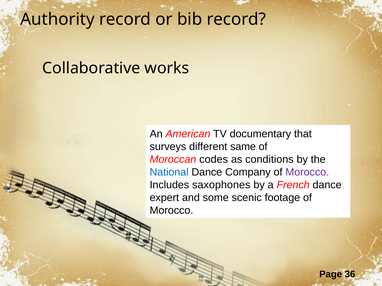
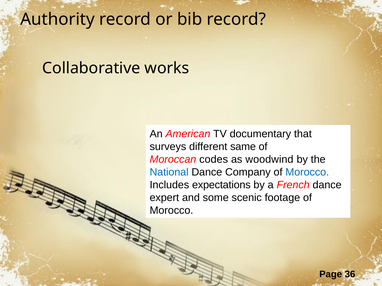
conditions: conditions -> woodwind (269, 160)
Morocco colour: purple -> blue (307, 172)
saxophones: saxophones -> expectations (221, 185)
